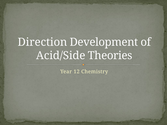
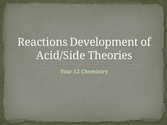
Direction: Direction -> Reactions (43, 42)
